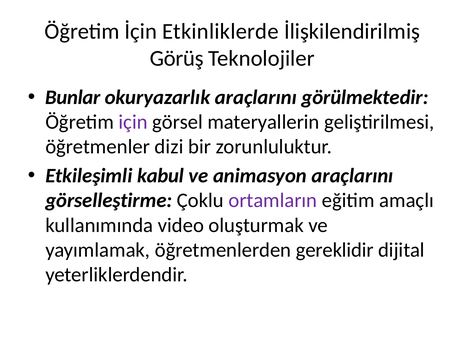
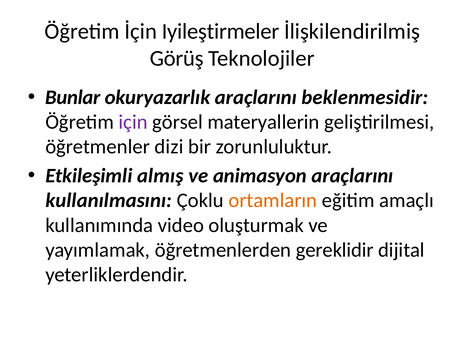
Etkinliklerde: Etkinliklerde -> Iyileştirmeler (221, 31)
görülmektedir: görülmektedir -> beklenmesidir (365, 98)
kabul: kabul -> almış (160, 176)
görselleştirme: görselleştirme -> kullanılmasını (109, 201)
ortamların colour: purple -> orange (273, 201)
